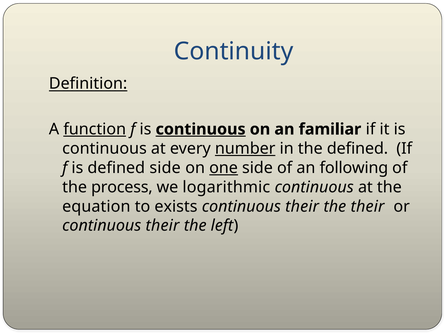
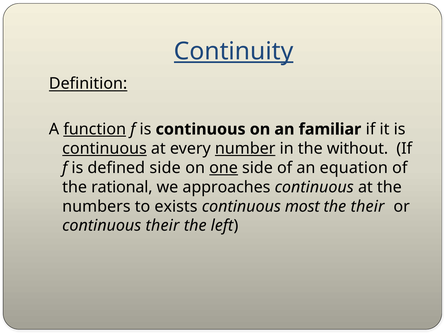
Continuity underline: none -> present (234, 51)
continuous underline: present -> none (201, 129)
continuous underline: none -> present (105, 148)
the defined: defined -> without (358, 148)
following: following -> equation (354, 168)
process: process -> rational (122, 187)
logarithmic: logarithmic -> approaches (226, 187)
equation: equation -> numbers (96, 206)
their: their -> most (302, 206)
